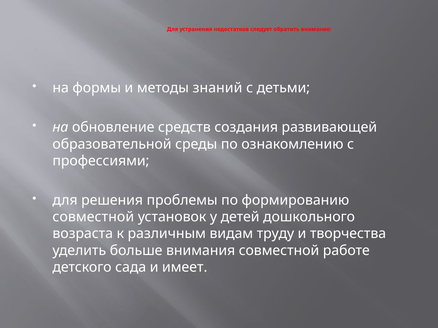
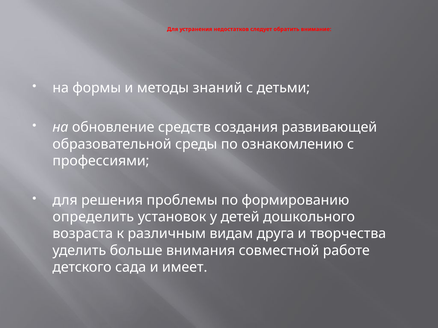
совместной: совместной -> определить (93, 217)
труду: труду -> друга (275, 234)
